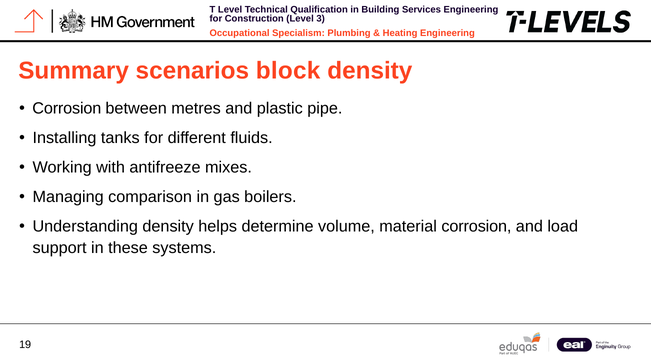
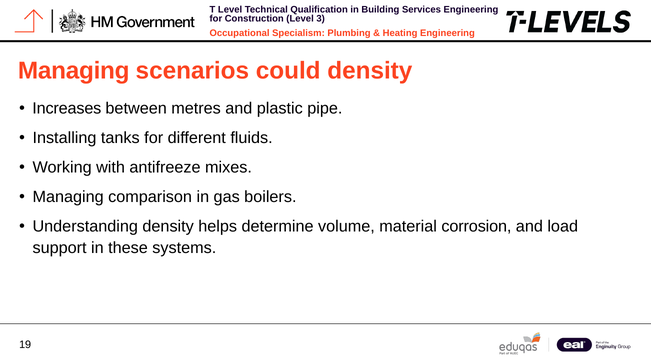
Summary: Summary -> Managing (74, 71)
block: block -> could (288, 71)
Corrosion: Corrosion -> Increases (67, 109)
